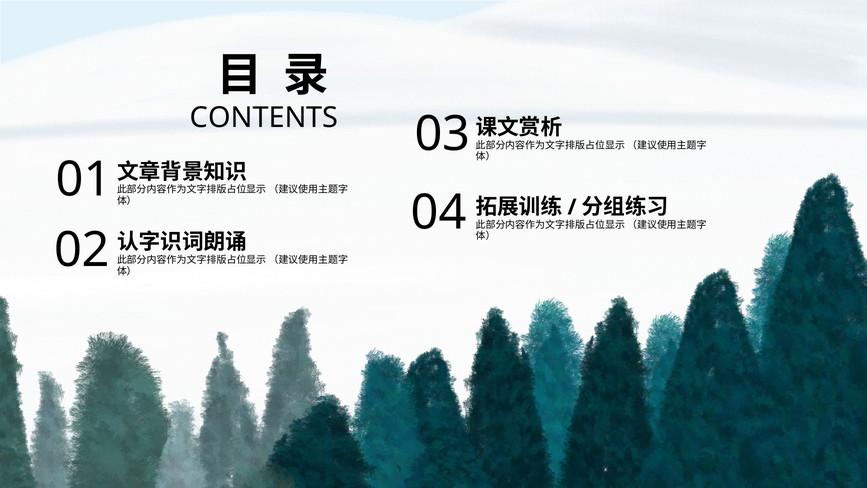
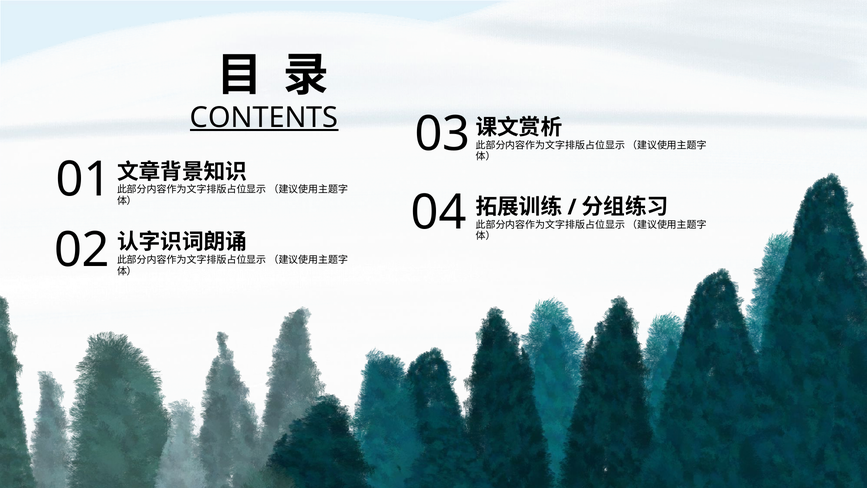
CONTENTS underline: none -> present (264, 118)
